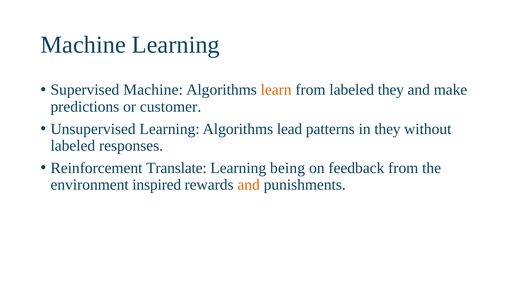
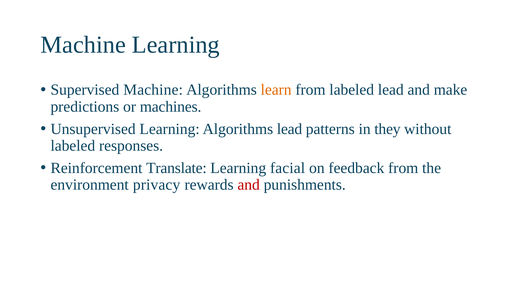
labeled they: they -> lead (391, 90)
customer: customer -> machines (171, 107)
being: being -> facial (288, 168)
inspired: inspired -> privacy (157, 185)
and colour: orange -> red (249, 185)
